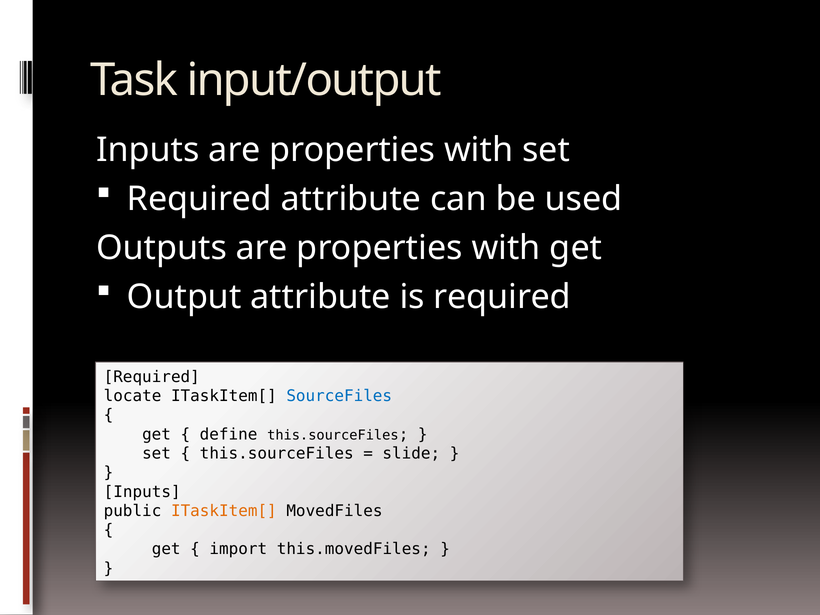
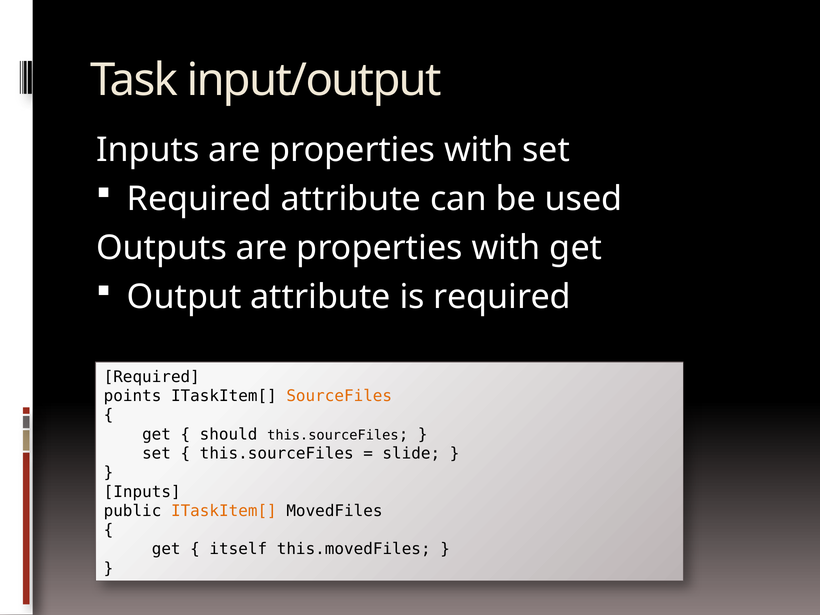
locate: locate -> points (133, 396)
SourceFiles colour: blue -> orange (339, 396)
define: define -> should (229, 434)
import: import -> itself (238, 549)
